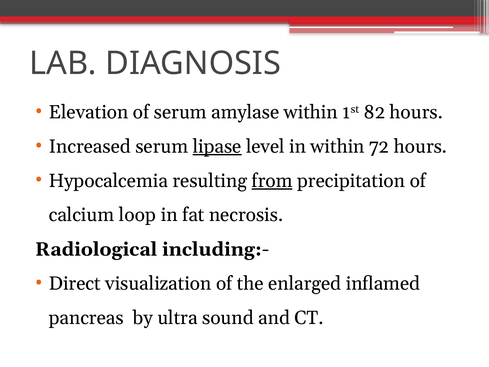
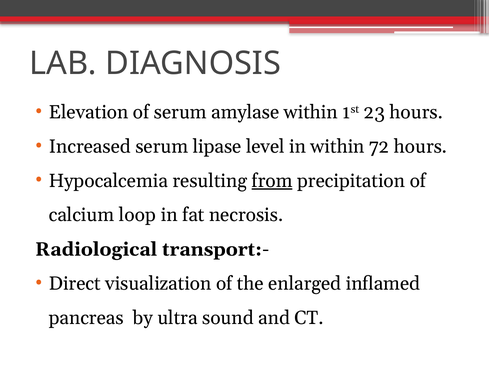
82: 82 -> 23 (374, 112)
lipase underline: present -> none (217, 146)
including:-: including:- -> transport:- (216, 249)
